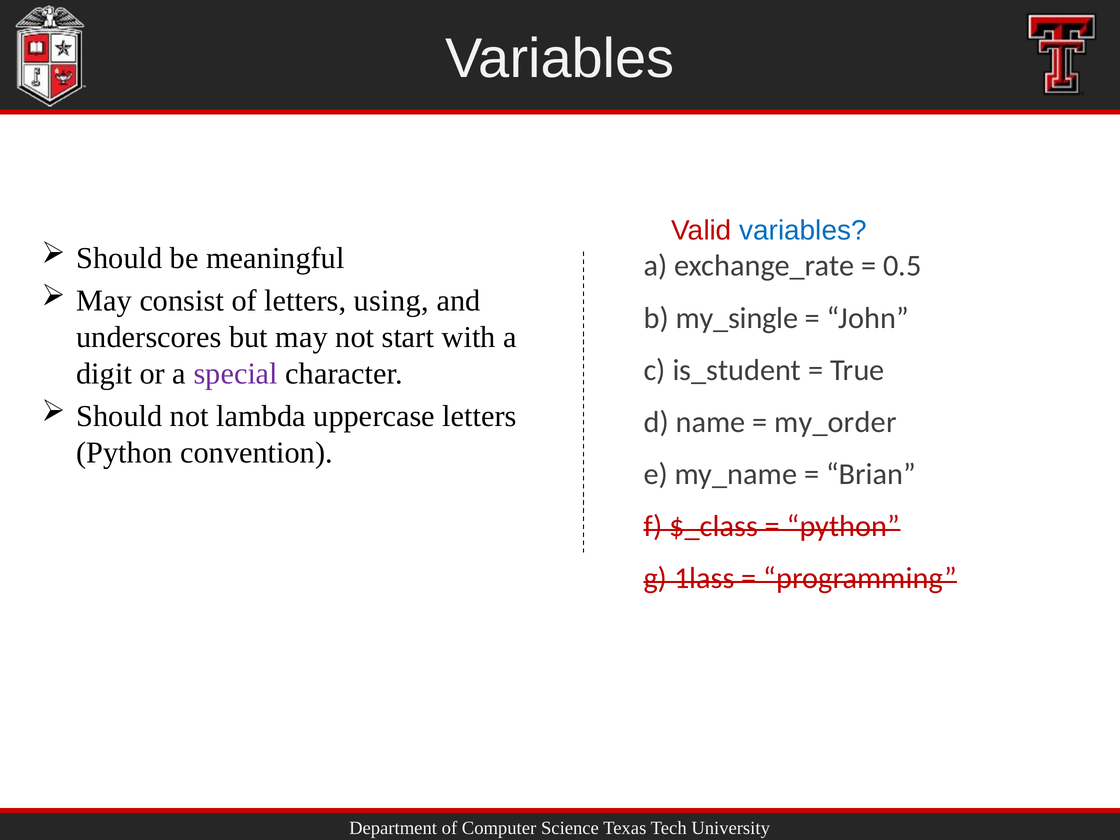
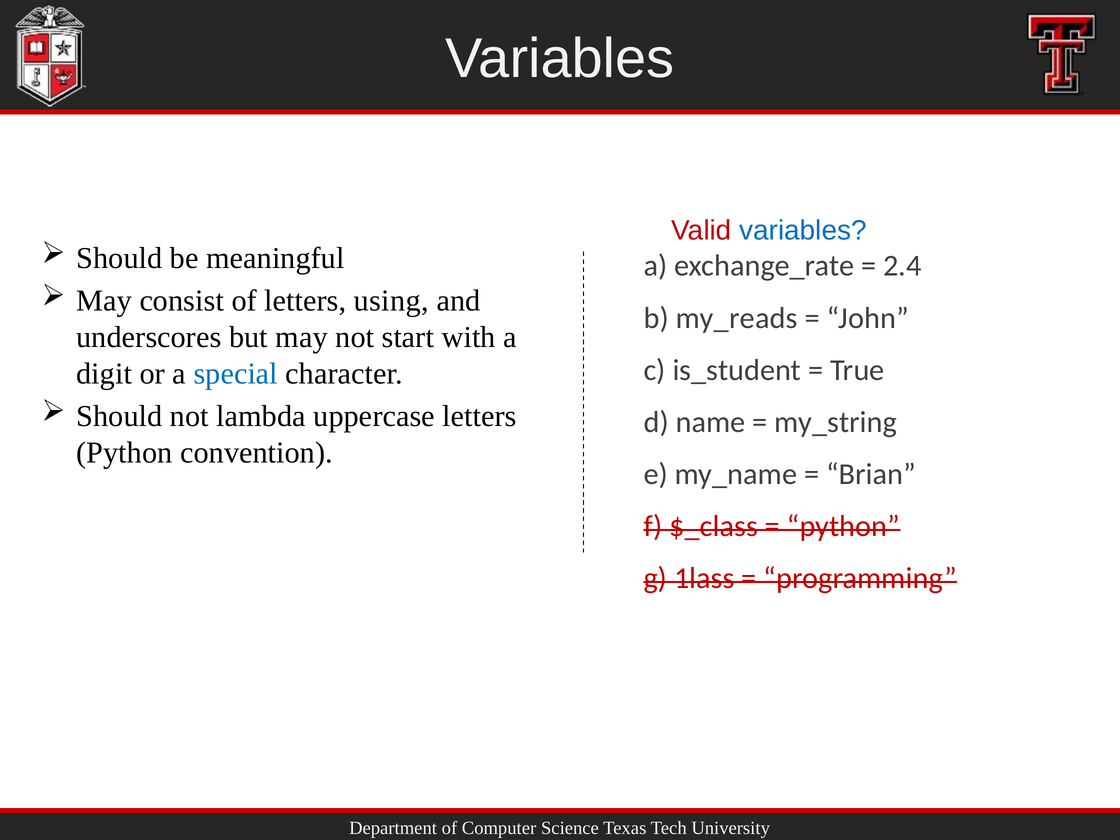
0.5: 0.5 -> 2.4 (902, 266)
my_single: my_single -> my_reads (737, 318)
special colour: purple -> blue (236, 374)
my_order: my_order -> my_string (836, 422)
